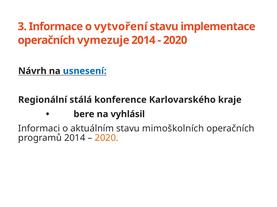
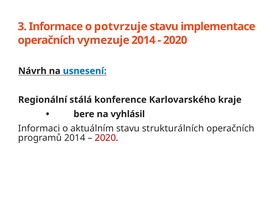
vytvoření: vytvoření -> potvrzuje (121, 27)
mimoškolních: mimoškolních -> strukturálních (173, 129)
2020 colour: orange -> red (107, 138)
